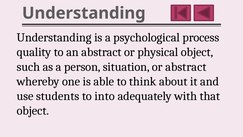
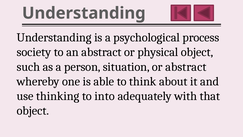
quality: quality -> society (34, 52)
students: students -> thinking (58, 96)
